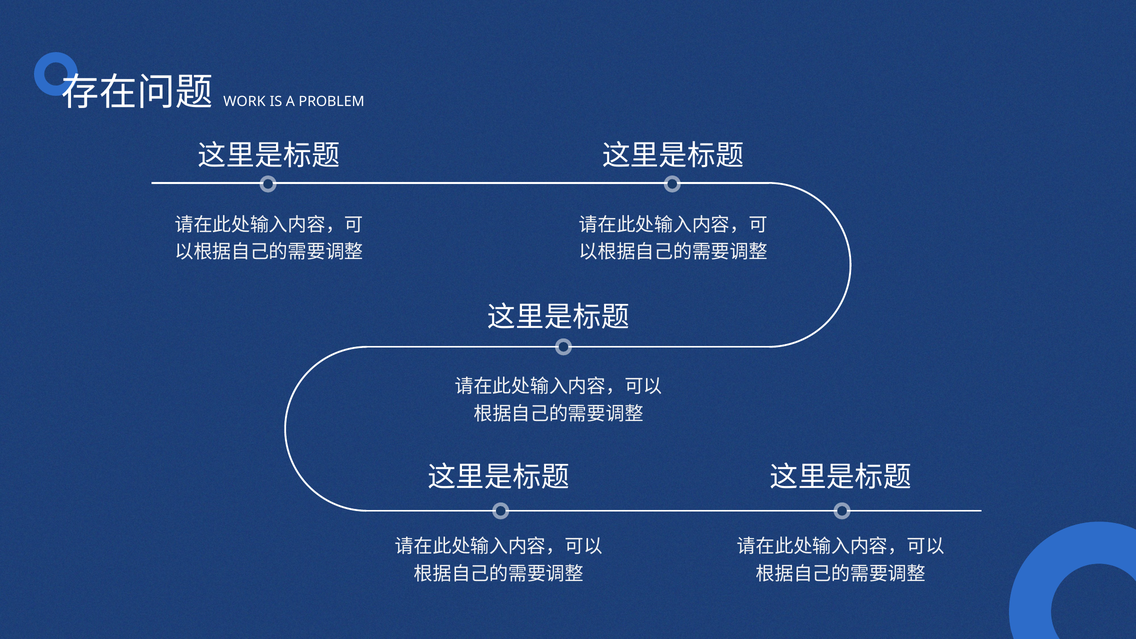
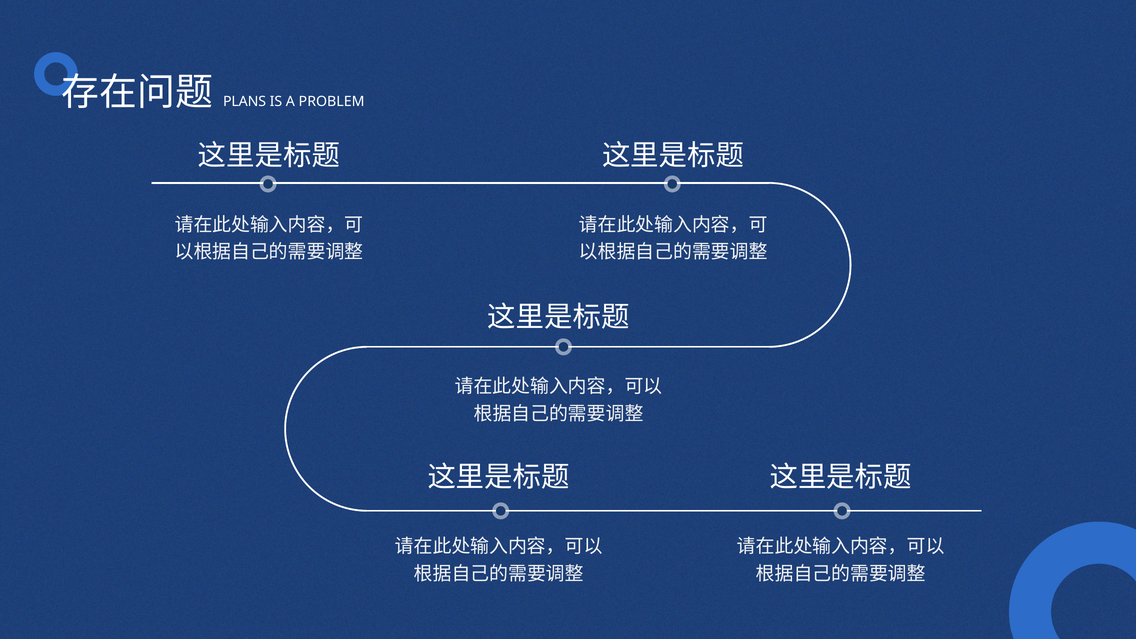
WORK: WORK -> PLANS (245, 102)
